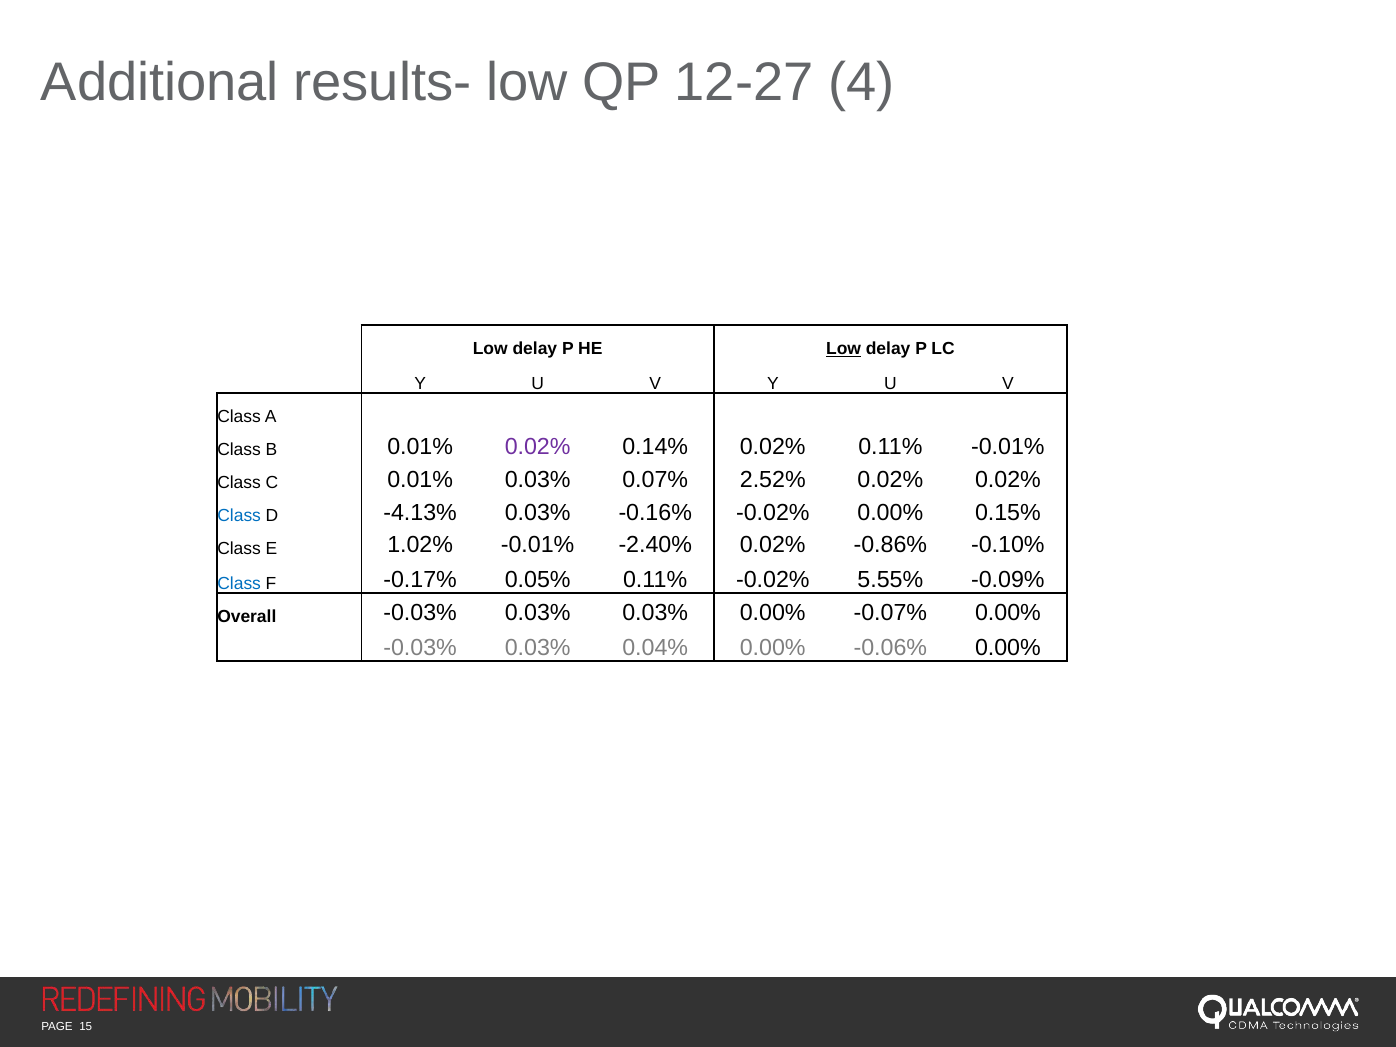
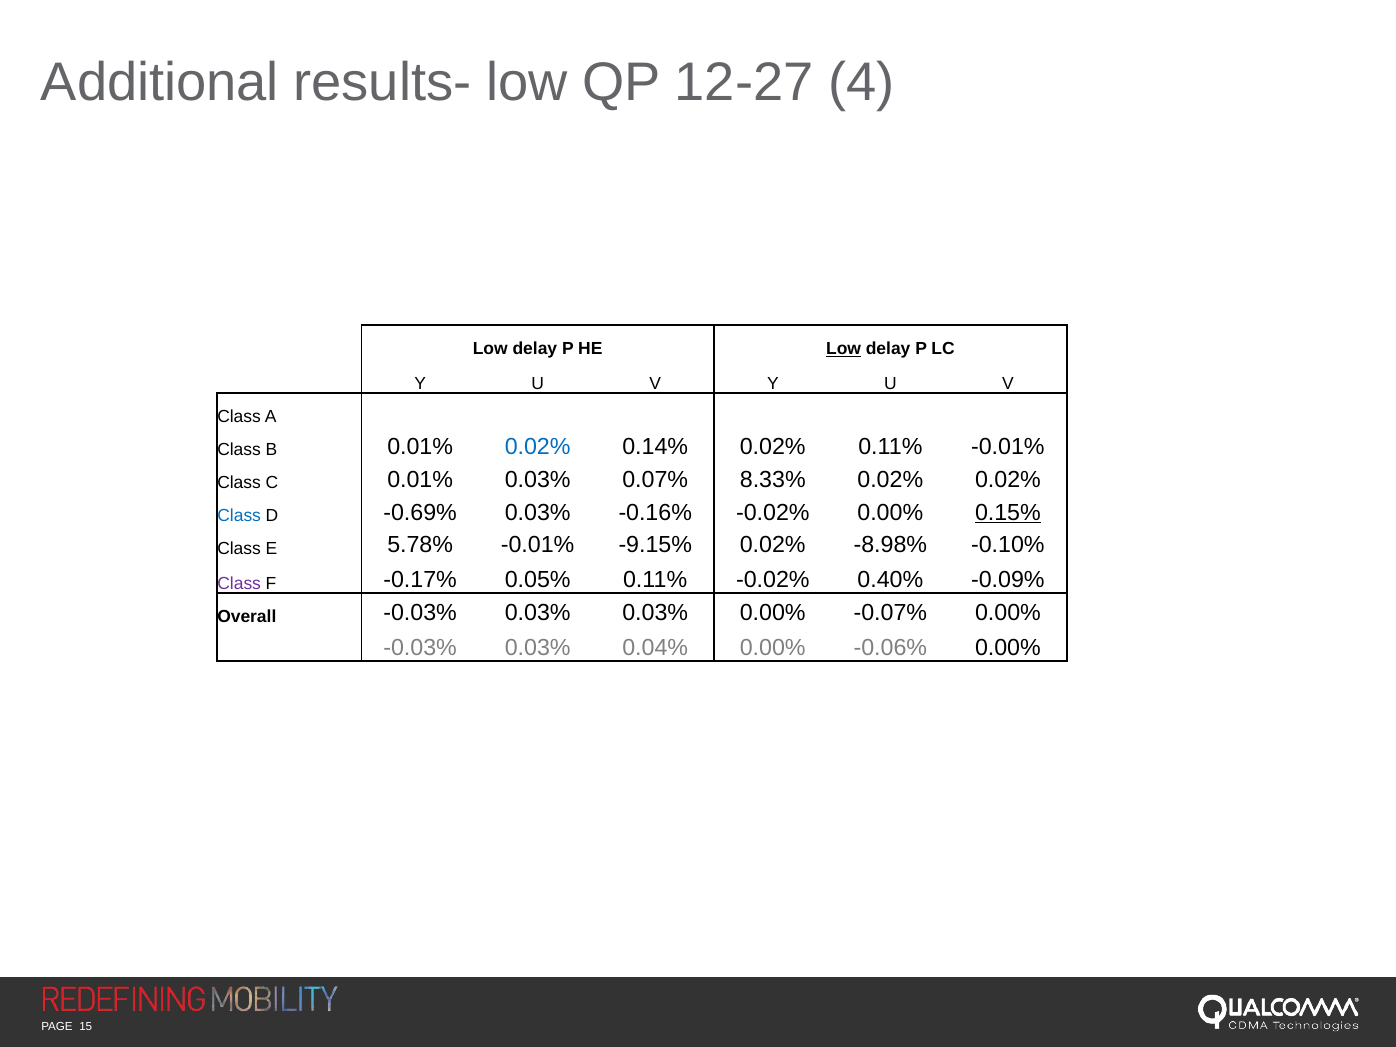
0.02% colour: purple -> blue (538, 447)
2.52%: 2.52% -> 8.33% (773, 479)
-4.13%: -4.13% -> -0.69% (420, 512)
0.15% underline: none -> present (1008, 512)
1.02%: 1.02% -> 5.78% (420, 545)
-2.40%: -2.40% -> -9.15% (655, 545)
-0.86%: -0.86% -> -8.98% (890, 545)
Class colour: blue -> purple (239, 583)
5.55%: 5.55% -> 0.40% (890, 580)
